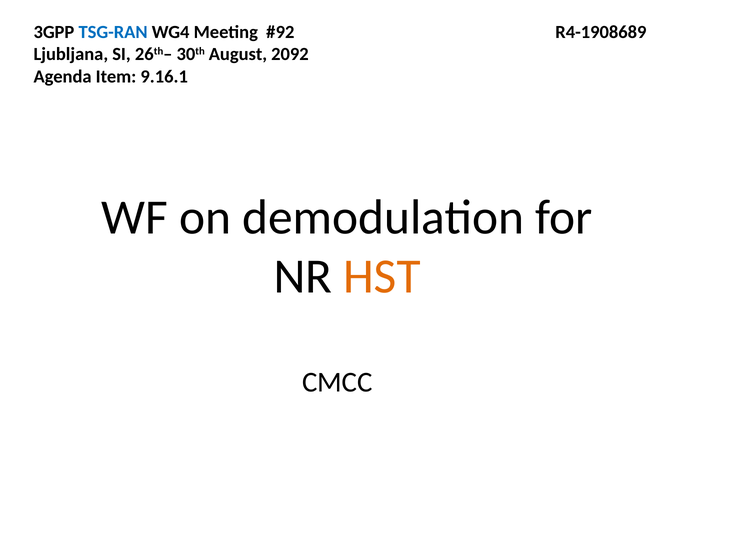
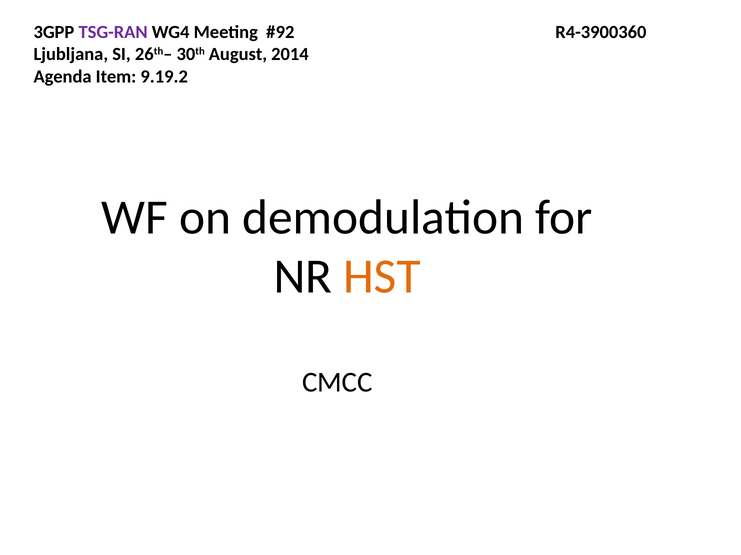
TSG-RAN colour: blue -> purple (113, 32)
R4-1908689: R4-1908689 -> R4-3900360 (601, 32)
2092: 2092 -> 2014 (290, 54)
9.16.1: 9.16.1 -> 9.19.2 (164, 77)
